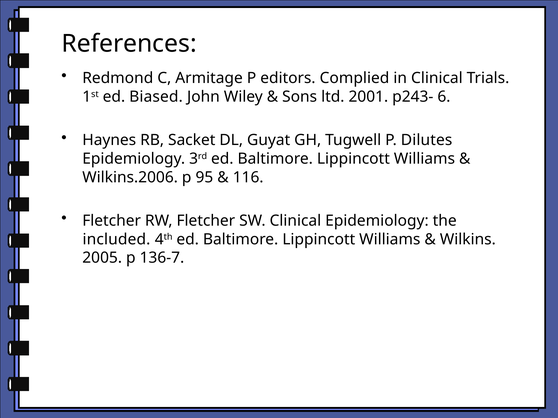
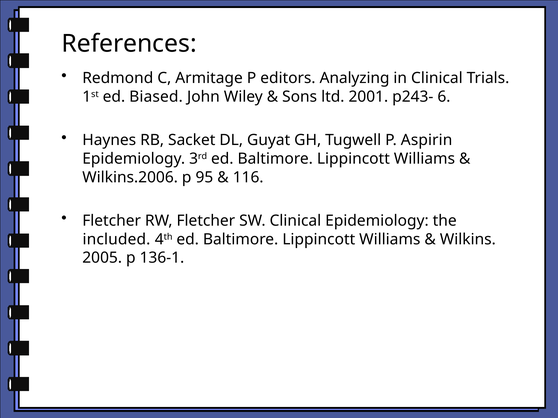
Complied: Complied -> Analyzing (355, 78)
Dilutes: Dilutes -> Aspirin (427, 140)
136-7: 136-7 -> 136-1 (162, 258)
